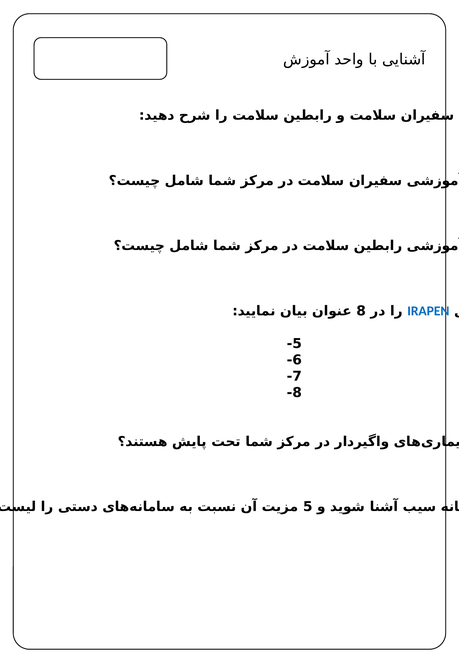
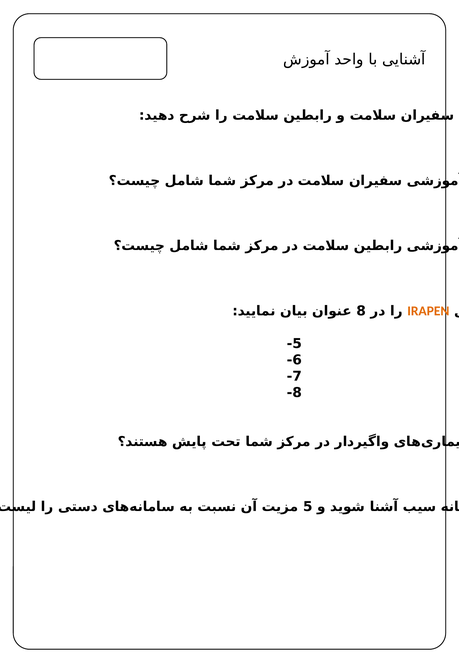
IRAPEN colour: blue -> orange (428, 311)
